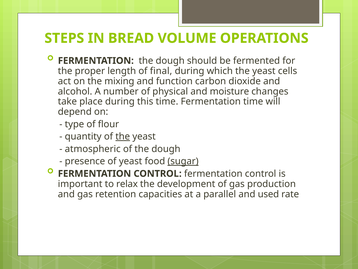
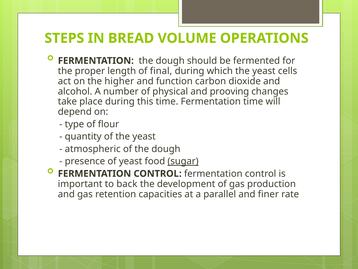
mixing: mixing -> higher (119, 81)
moisture: moisture -> prooving (229, 91)
the underline: present -> none (123, 136)
relax: relax -> back (127, 184)
used: used -> finer (268, 194)
